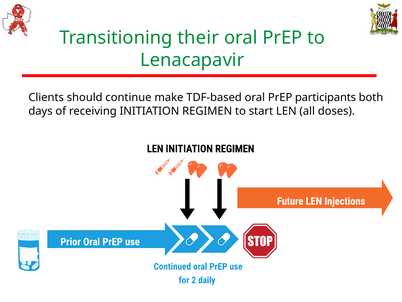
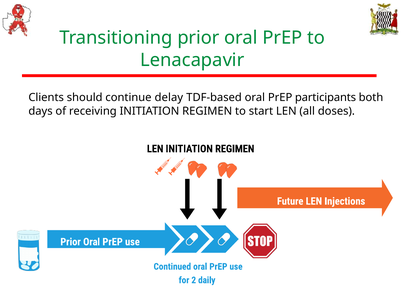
Transitioning their: their -> prior (198, 38)
make: make -> delay (169, 97)
